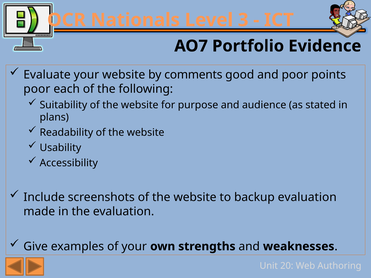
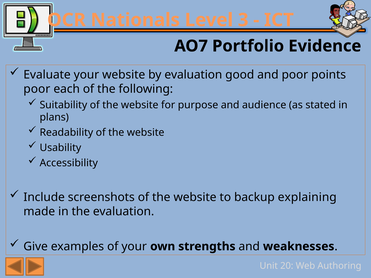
by comments: comments -> evaluation (193, 75)
backup evaluation: evaluation -> explaining (307, 197)
